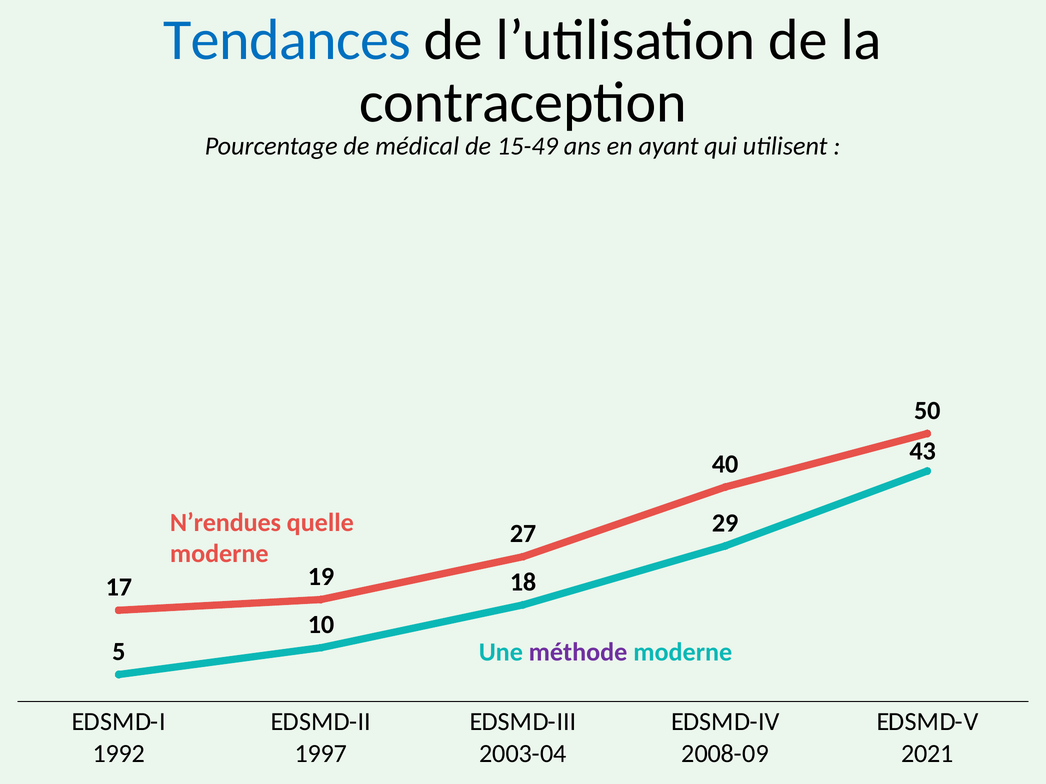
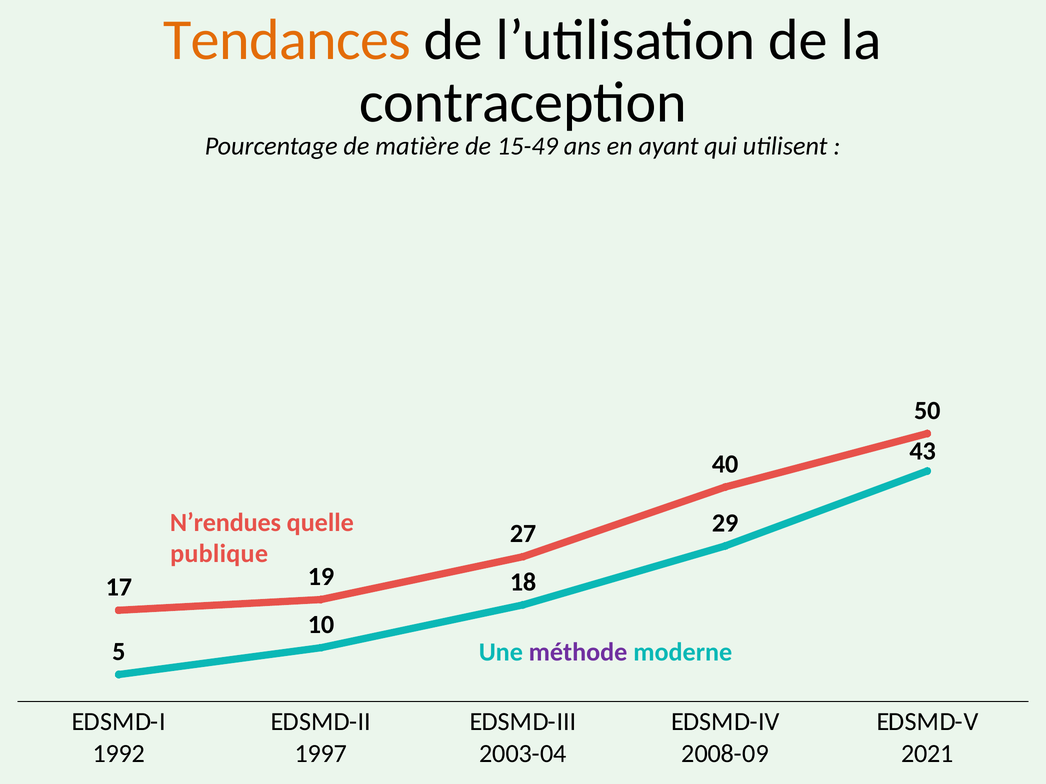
Tendances colour: blue -> orange (287, 40)
médical: médical -> matière (417, 146)
moderne: moderne -> publique (219, 554)
